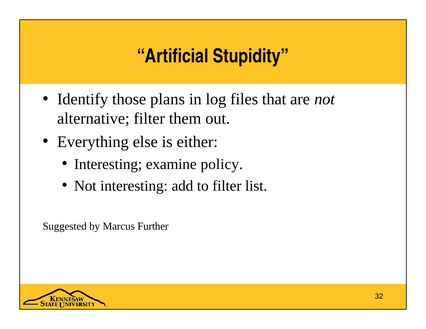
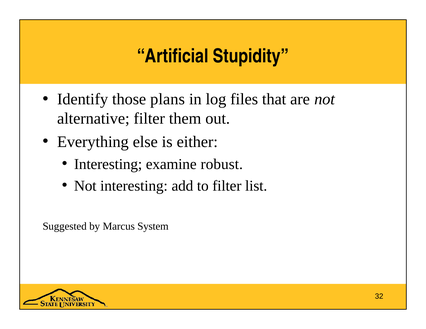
policy: policy -> robust (222, 164)
Further: Further -> System (153, 227)
